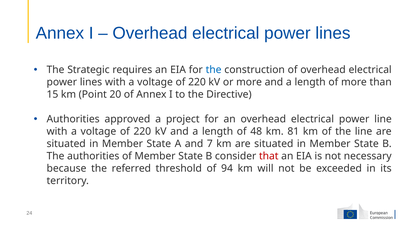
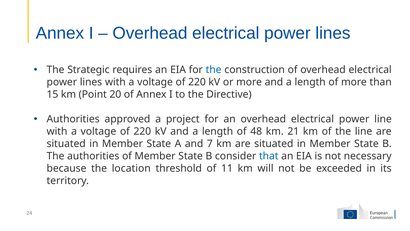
81: 81 -> 21 (293, 131)
that colour: red -> blue (269, 156)
referred: referred -> location (131, 168)
94: 94 -> 11 (227, 168)
